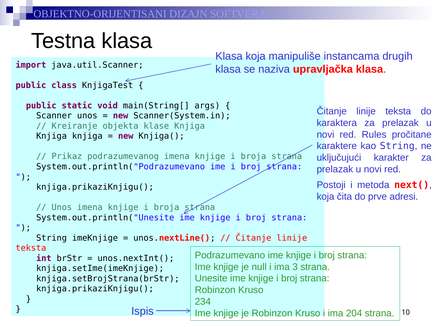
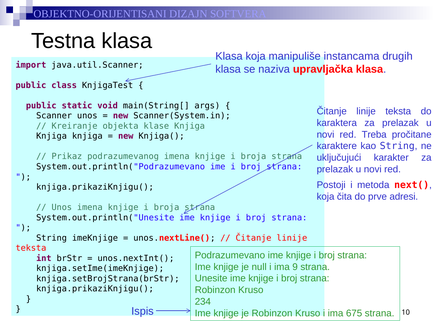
Rules: Rules -> Treba (374, 134)
3: 3 -> 9 (295, 267)
204: 204 -> 675 (354, 313)
